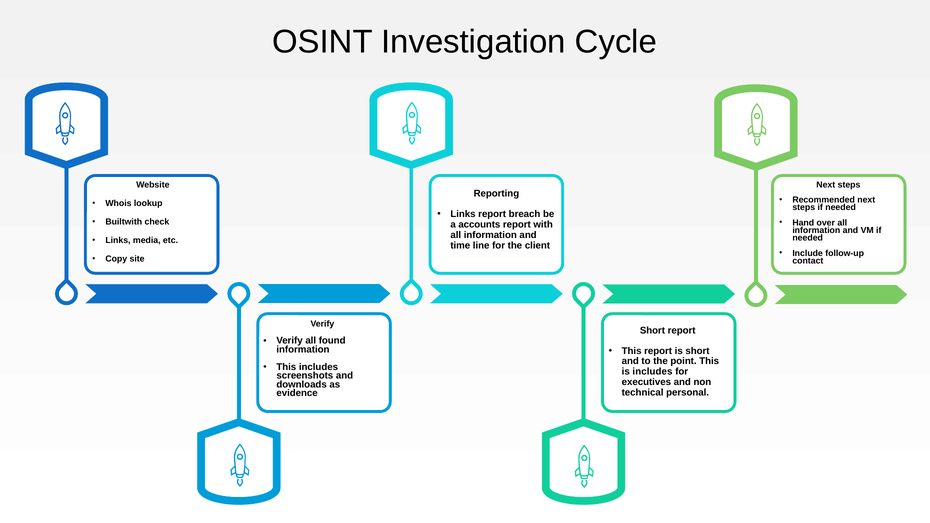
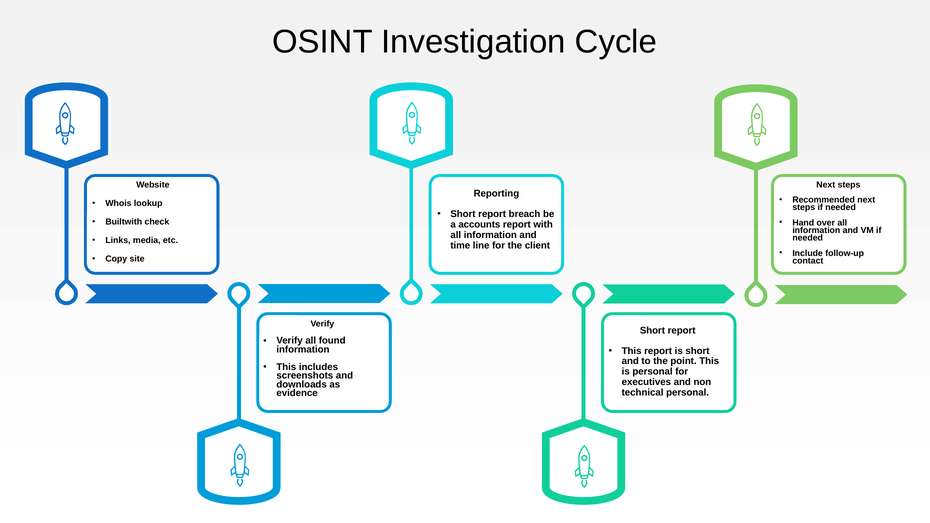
Links: Links -> Short (463, 214)
is includes: includes -> personal (653, 372)
